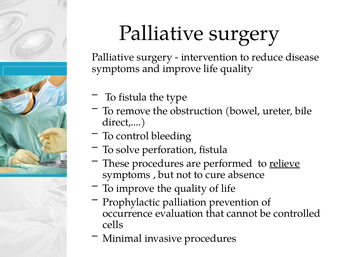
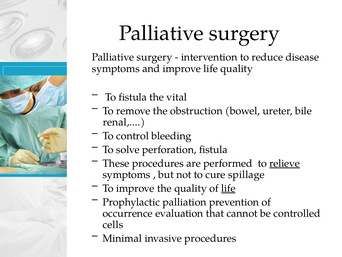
type: type -> vital (177, 97)
direct: direct -> renal (124, 122)
absence: absence -> spillage (246, 174)
life underline: none -> present (228, 188)
